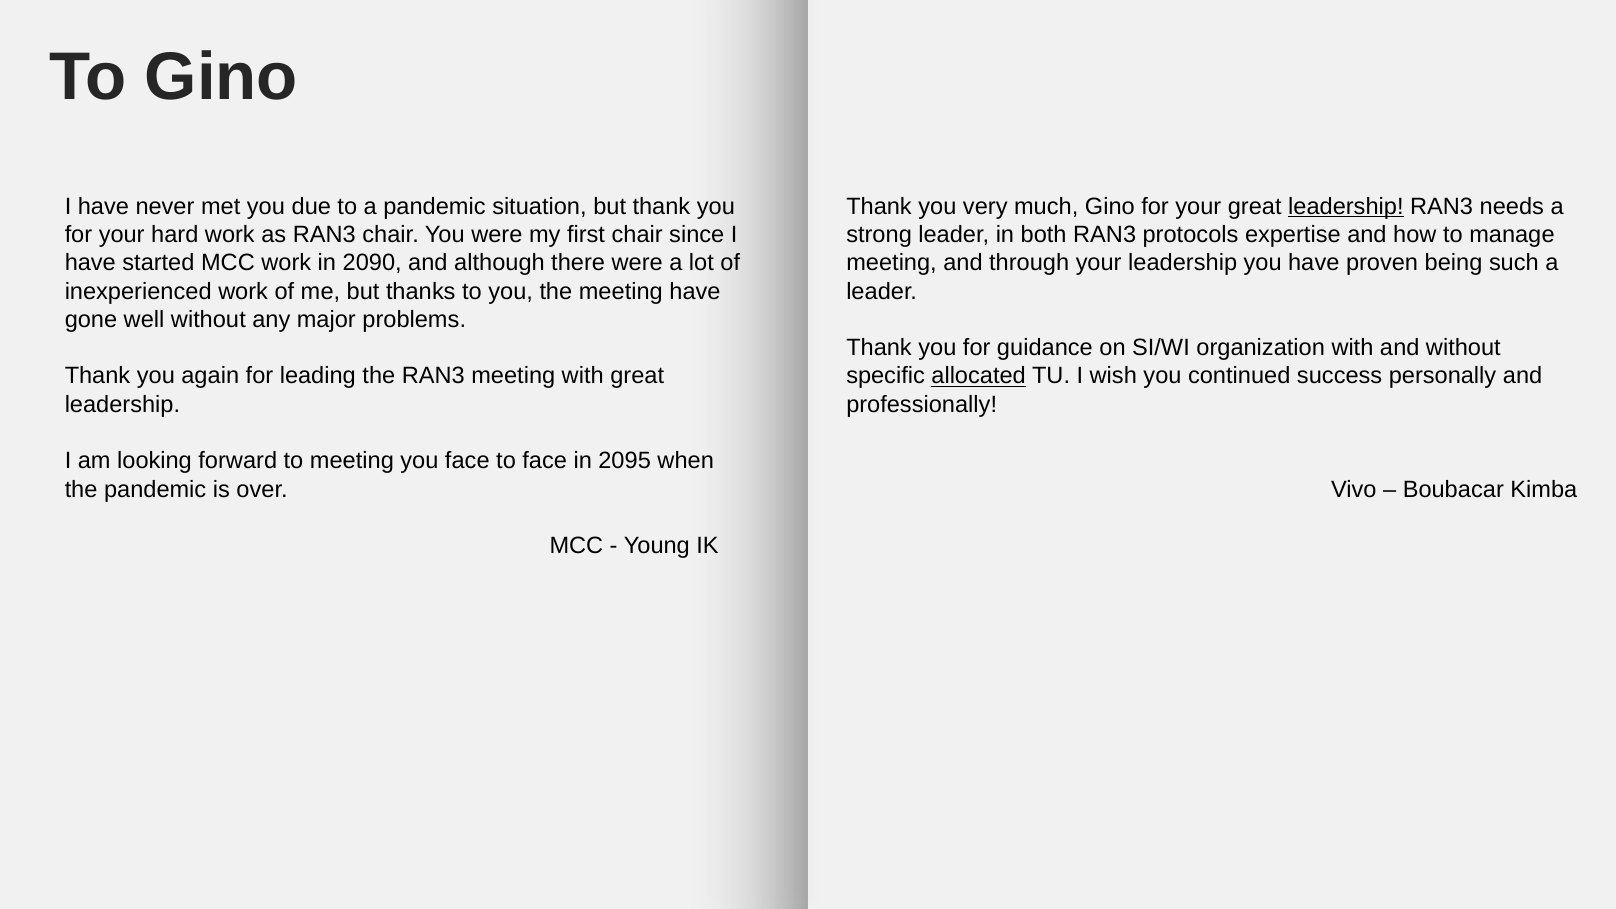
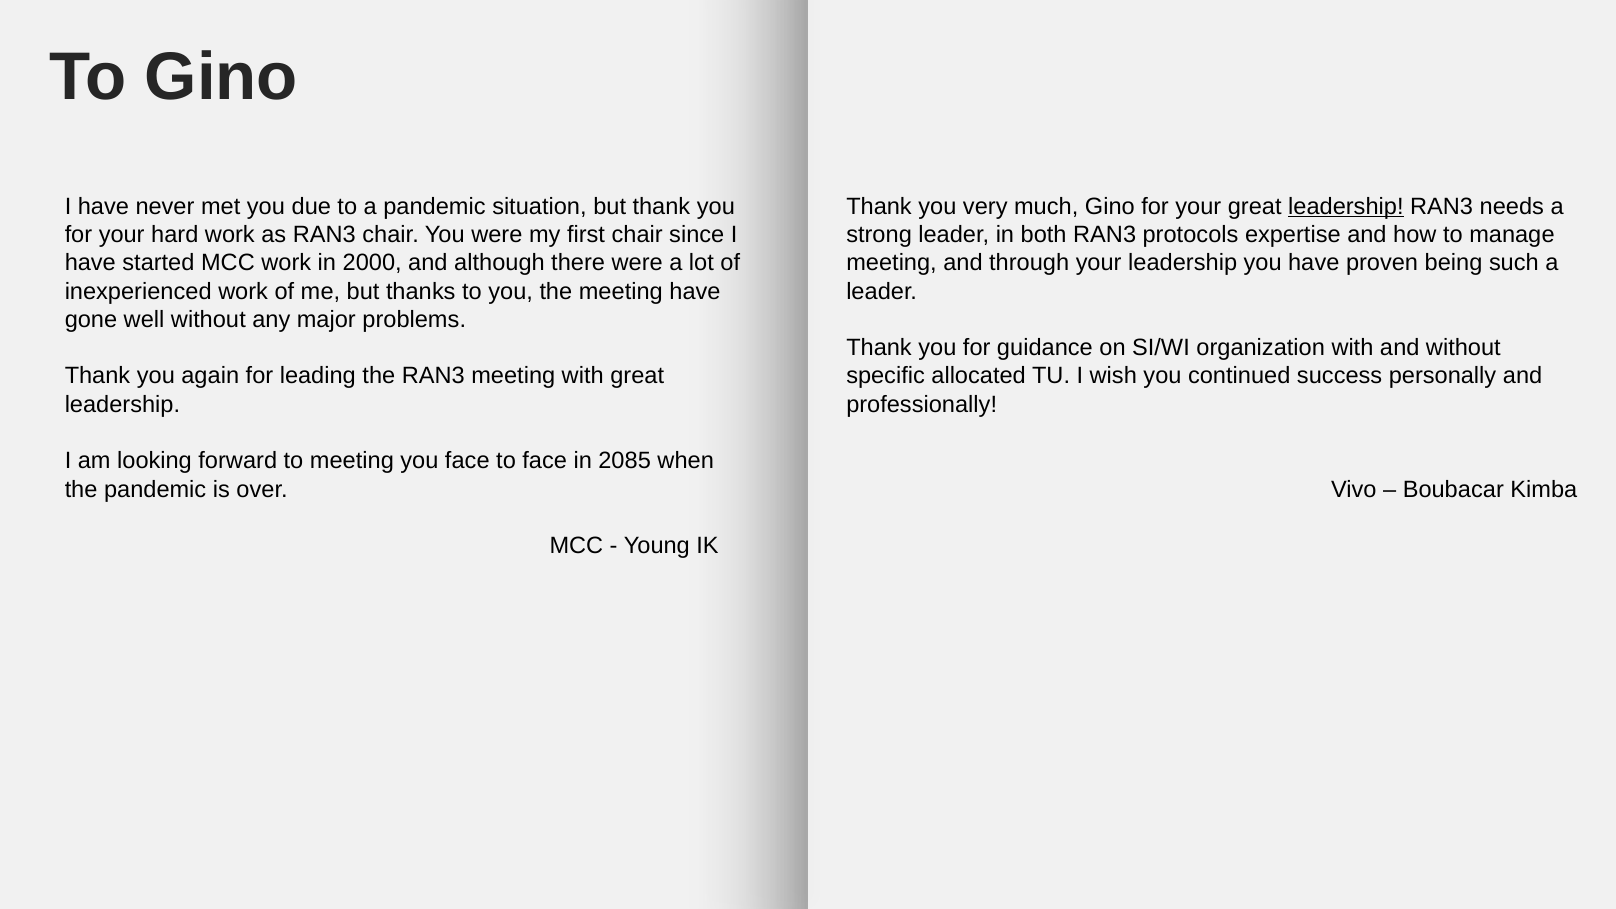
2090: 2090 -> 2000 (372, 263)
allocated underline: present -> none (979, 376)
2095: 2095 -> 2085 (625, 461)
